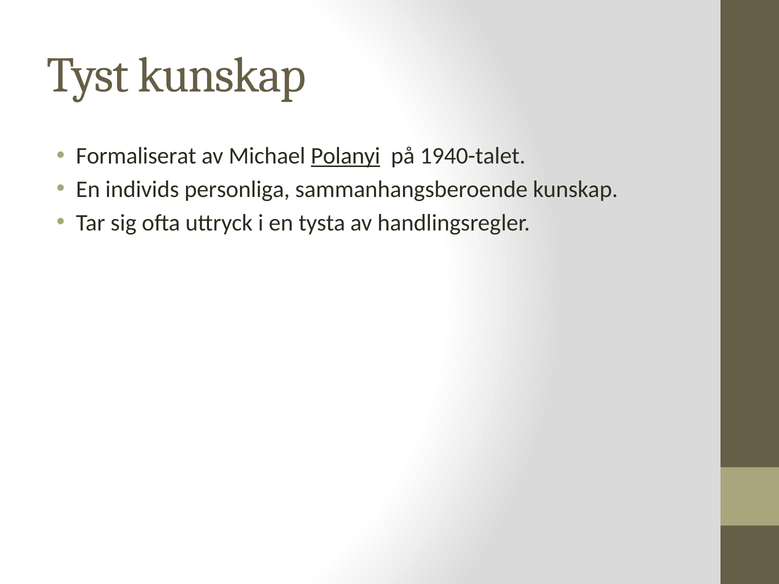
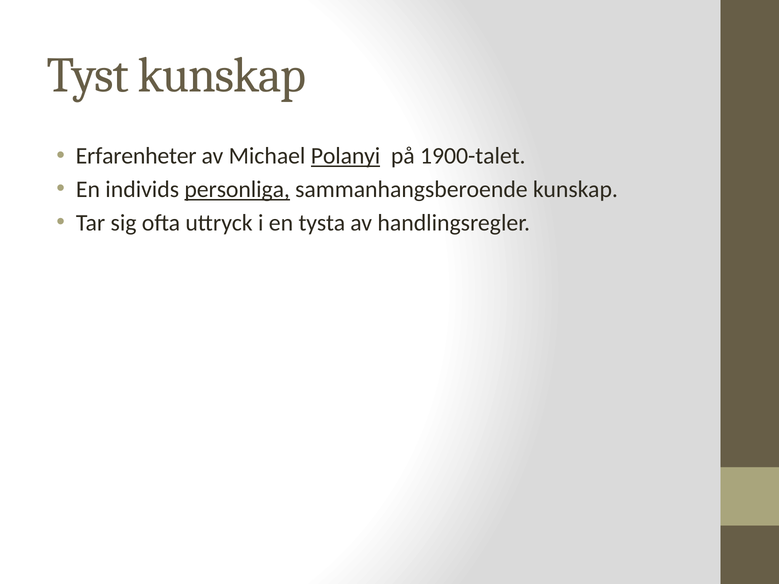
Formaliserat: Formaliserat -> Erfarenheter (136, 156)
1940-talet: 1940-talet -> 1900-talet (473, 156)
personliga underline: none -> present (237, 189)
